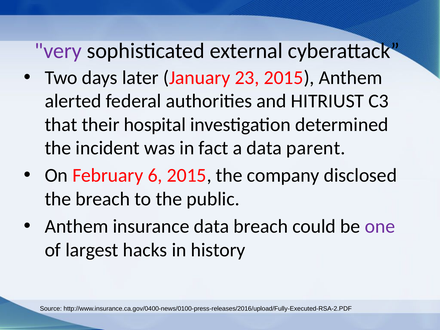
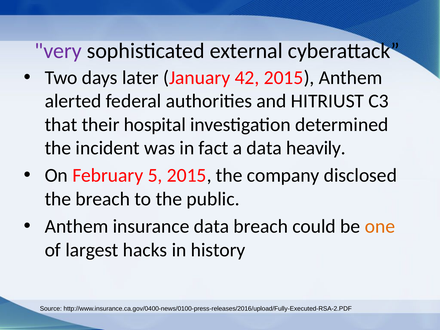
23: 23 -> 42 (247, 78)
parent: parent -> heavily (316, 148)
6: 6 -> 5 (155, 176)
one colour: purple -> orange (380, 226)
